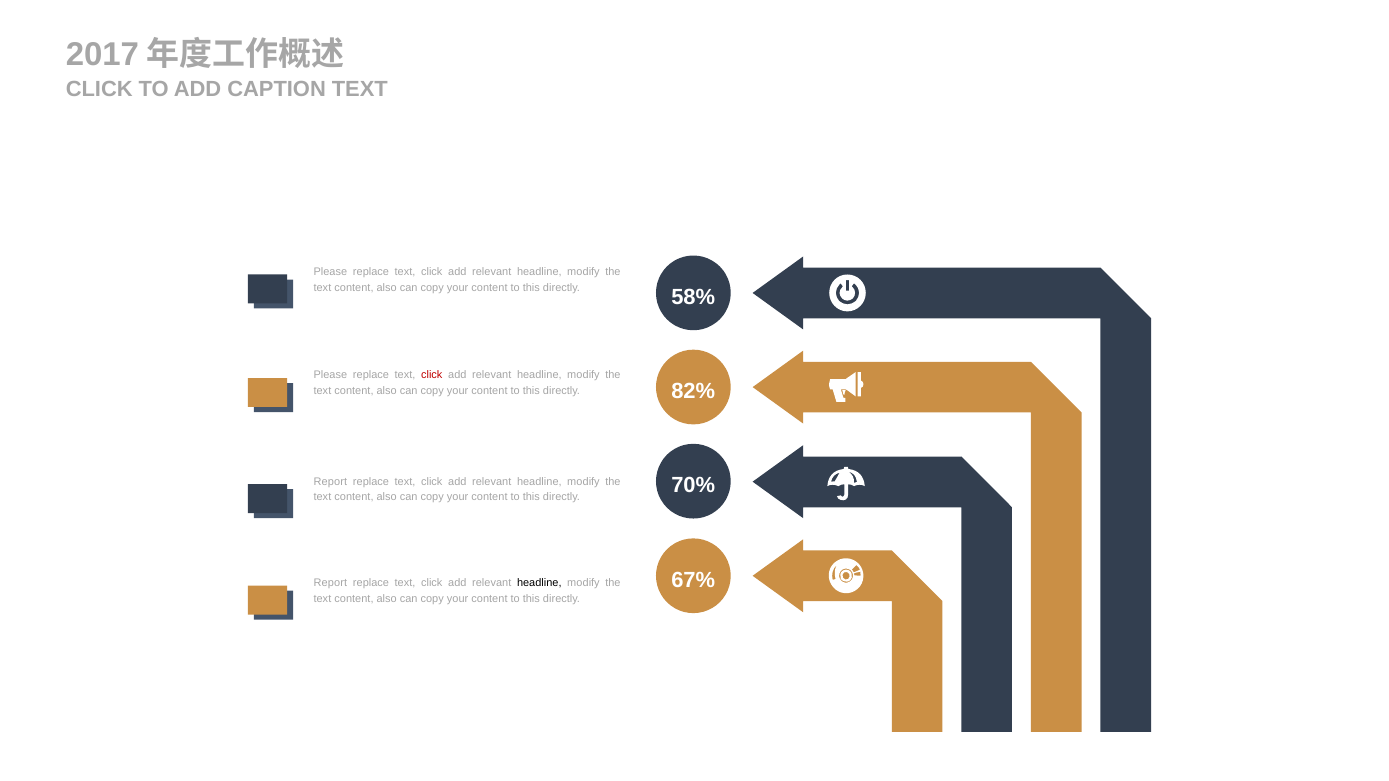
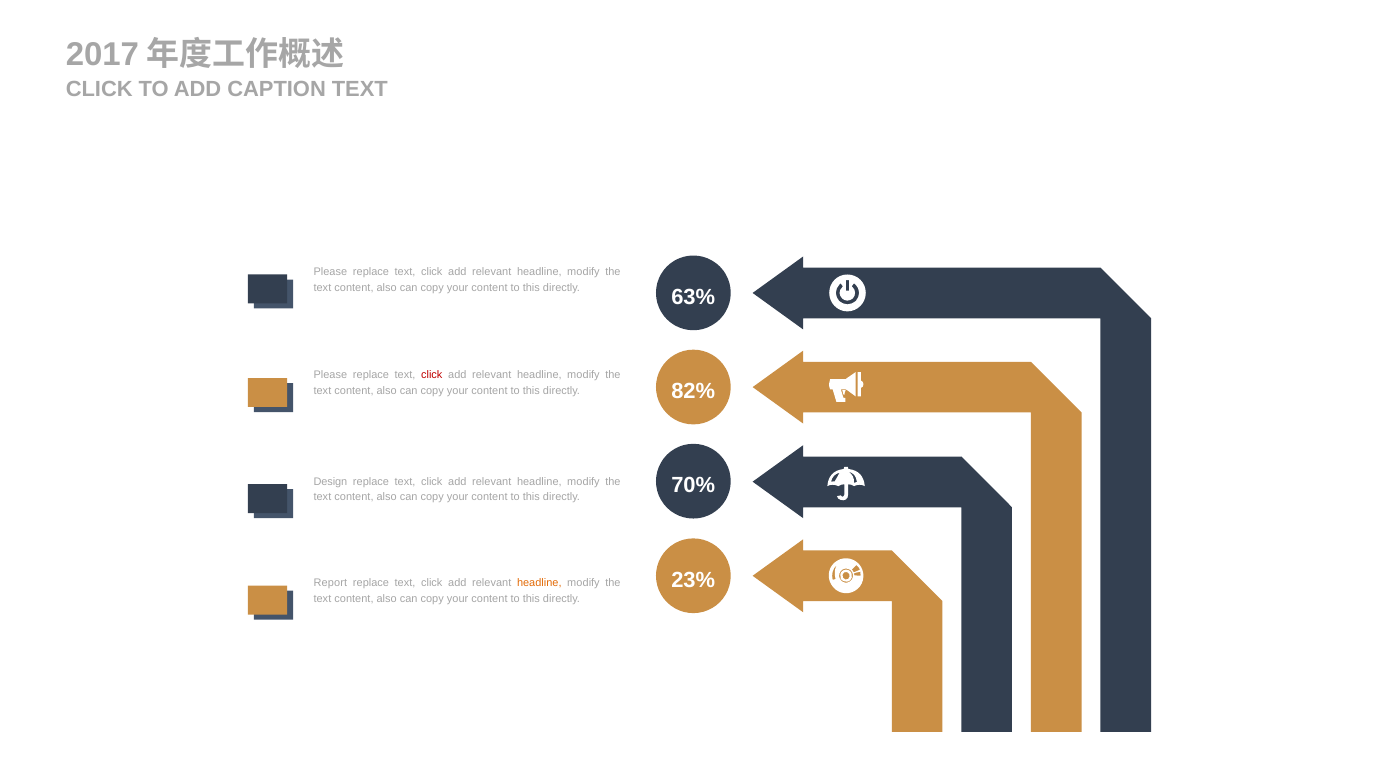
58%: 58% -> 63% (693, 297)
Report: Report -> Design (330, 482)
67%: 67% -> 23% (693, 580)
headline colour: black -> orange (539, 583)
